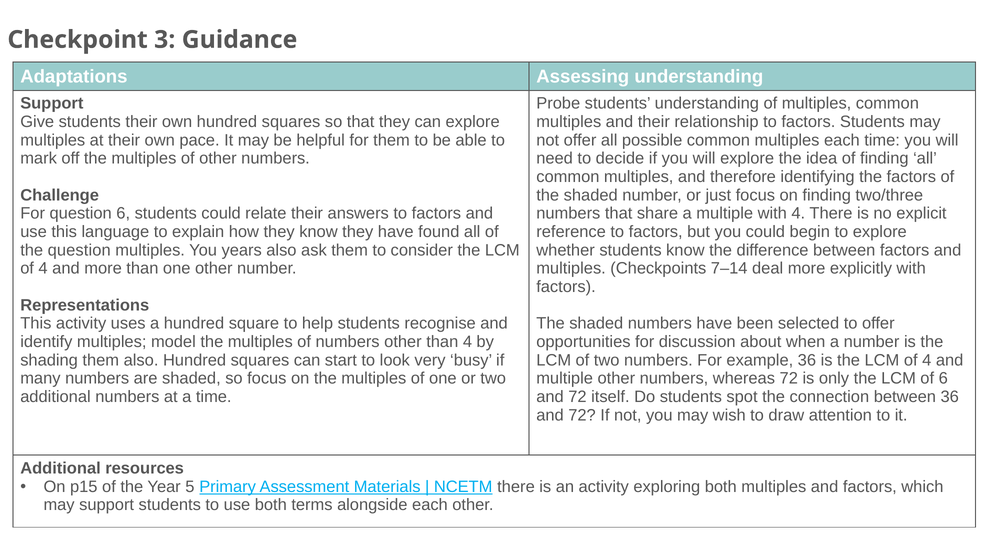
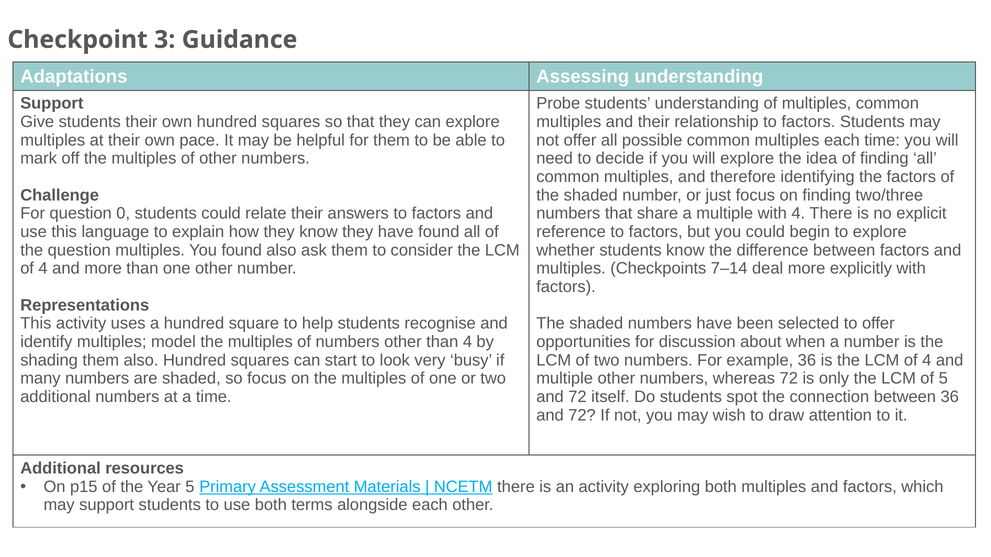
question 6: 6 -> 0 (123, 214)
You years: years -> found (242, 250)
of 6: 6 -> 5 (943, 379)
